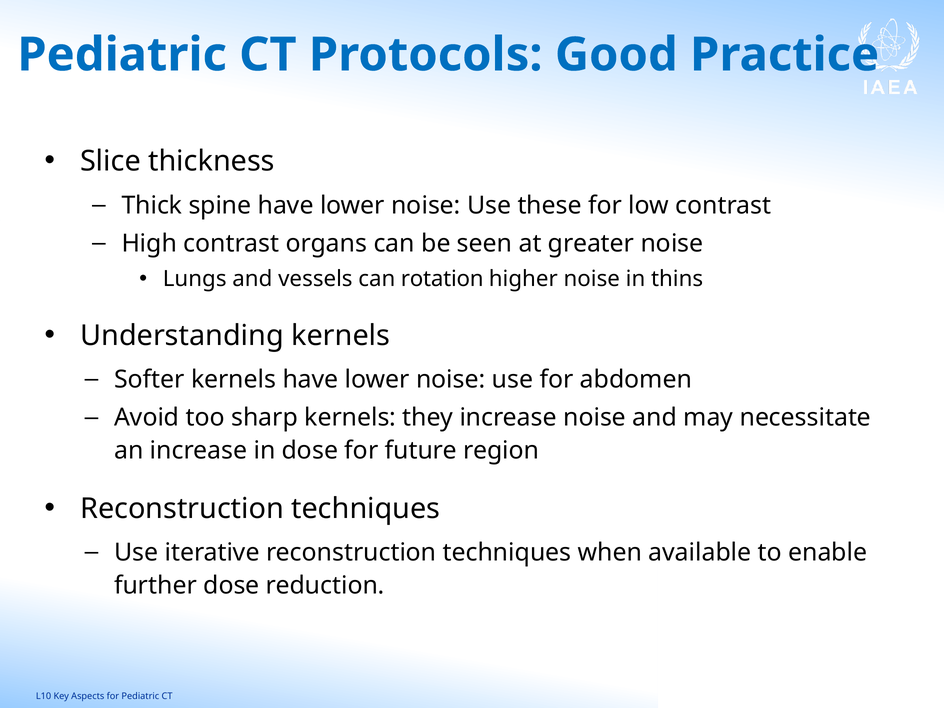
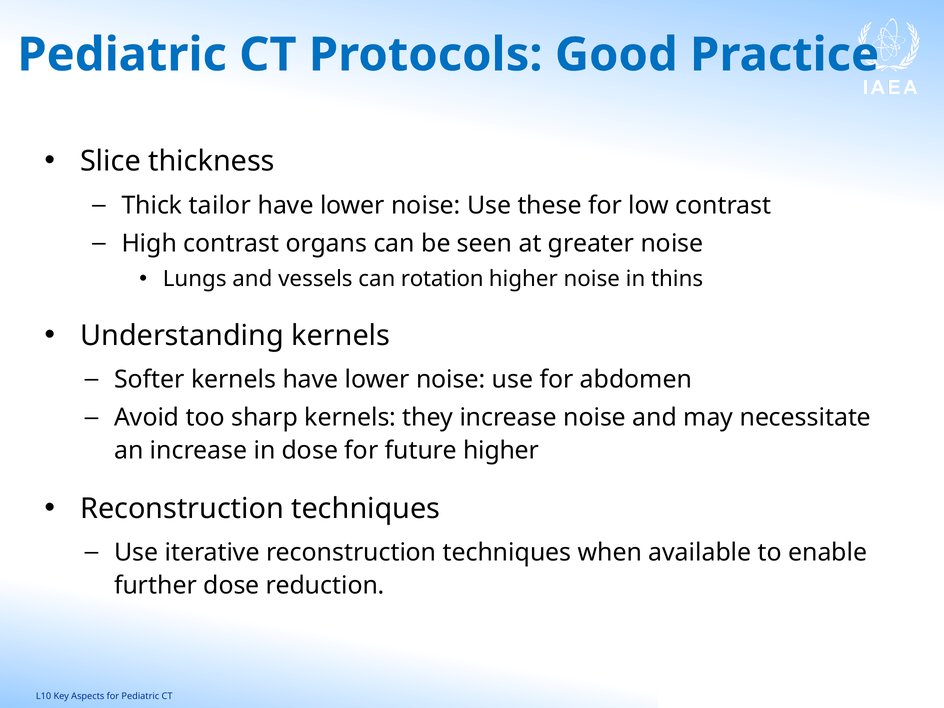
spine: spine -> tailor (220, 205)
future region: region -> higher (501, 451)
